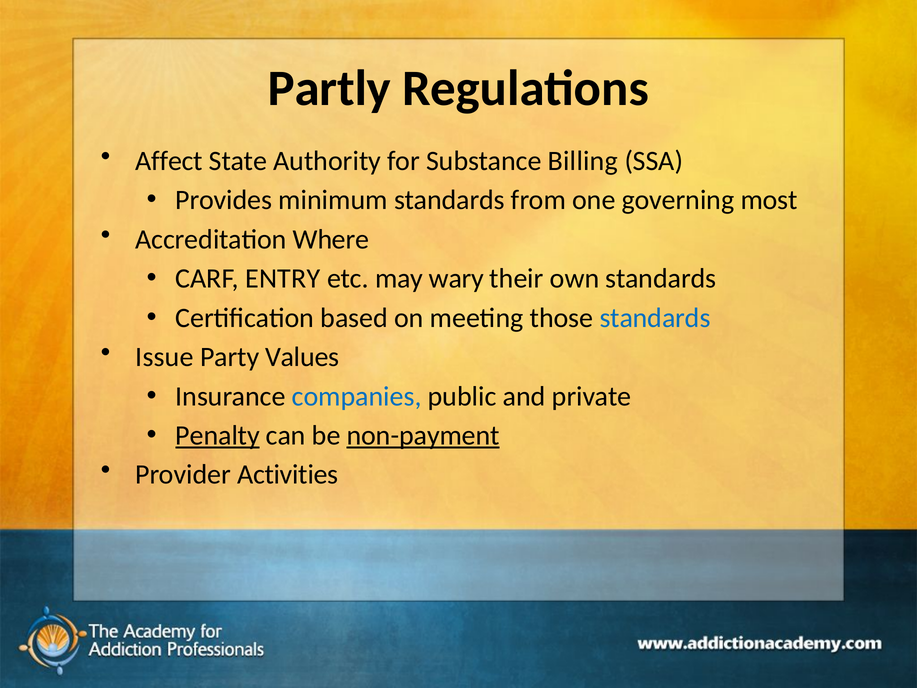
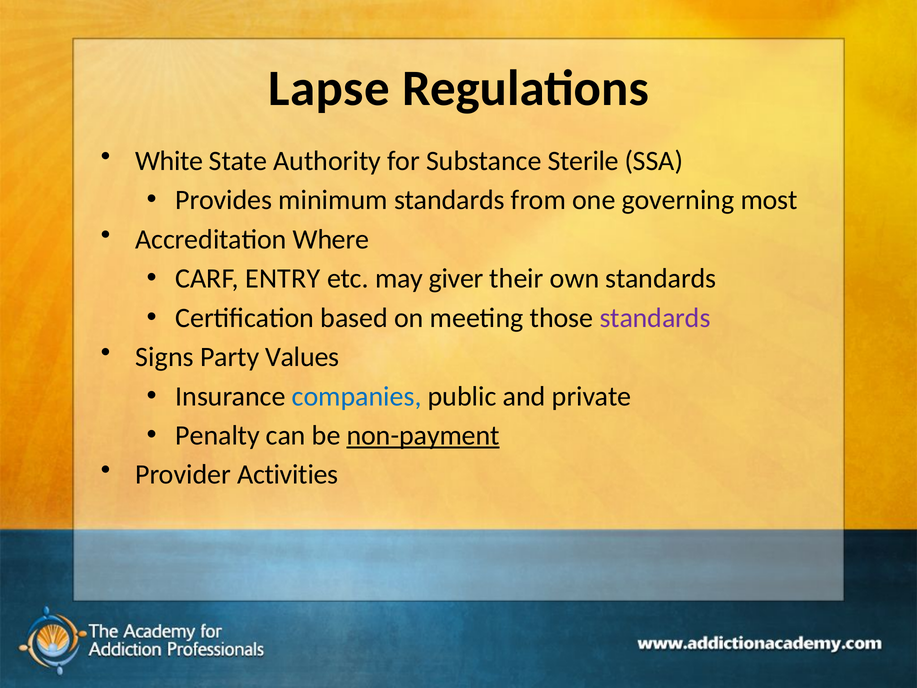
Partly: Partly -> Lapse (329, 88)
Affect: Affect -> White (169, 161)
Billing: Billing -> Sterile (583, 161)
wary: wary -> giver (456, 279)
standards colour: blue -> purple (655, 318)
Issue: Issue -> Signs (165, 357)
Penalty underline: present -> none (218, 435)
